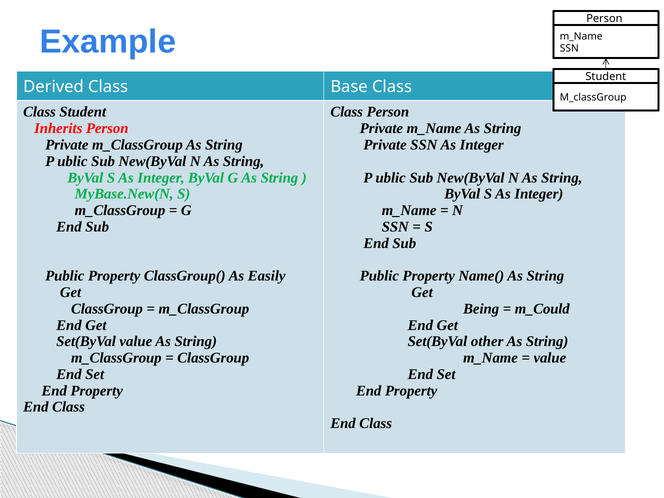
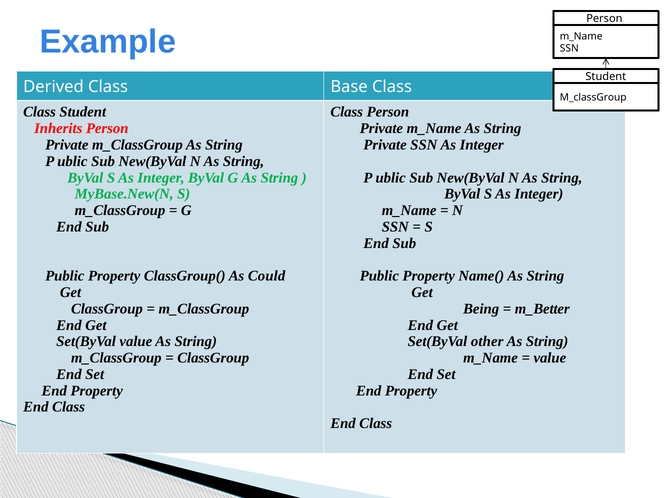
Easily: Easily -> Could (267, 276)
m_Could: m_Could -> m_Better (542, 309)
